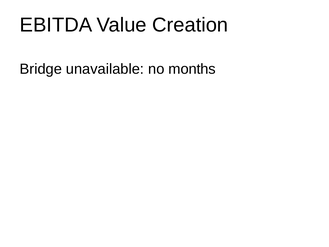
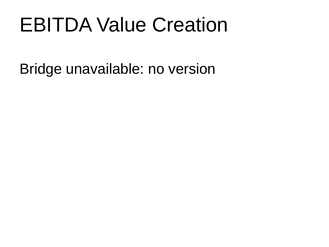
months: months -> version (192, 69)
